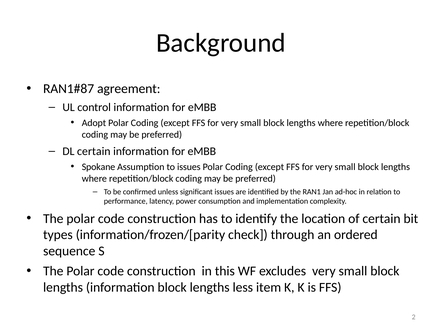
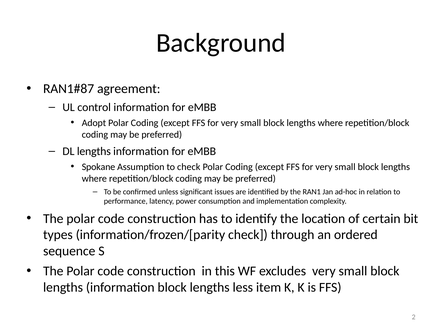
DL certain: certain -> lengths (94, 151)
to issues: issues -> check (189, 167)
